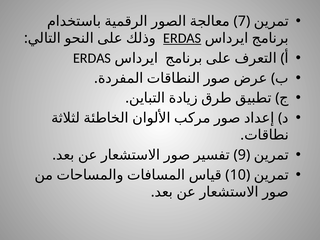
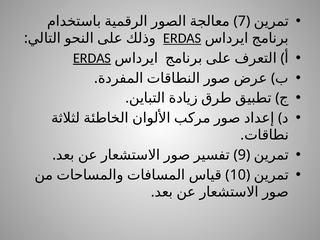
ERDAS underline: none -> present (92, 58)
